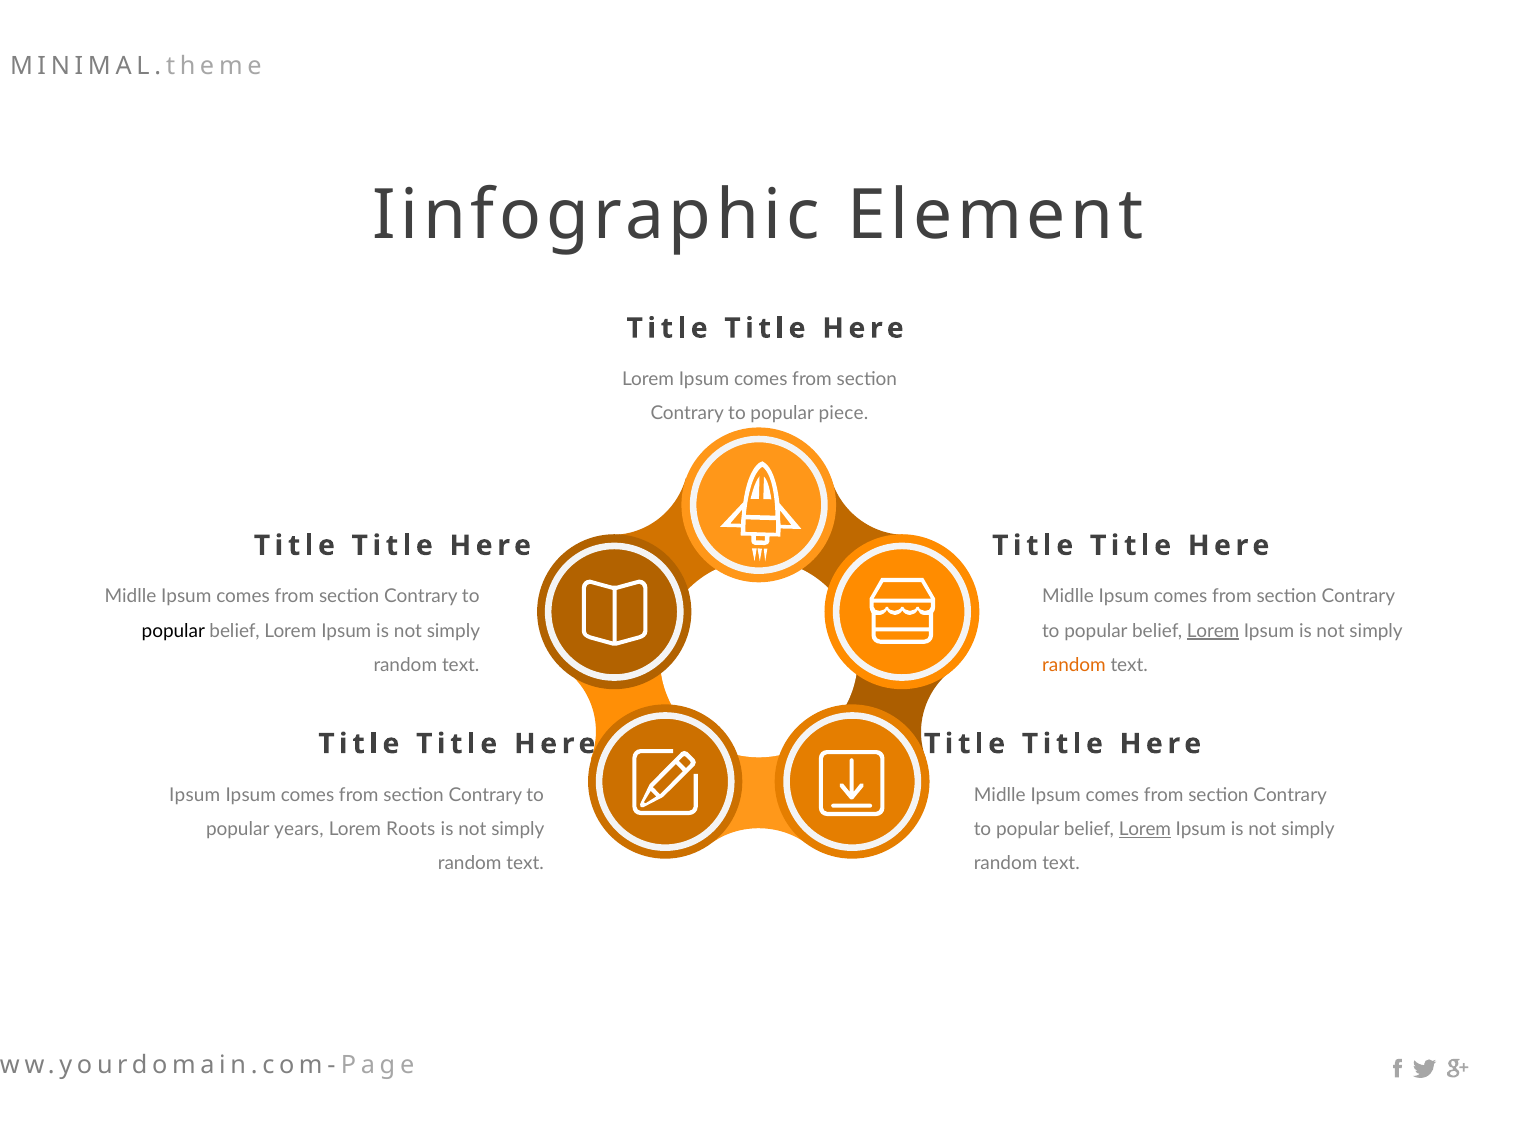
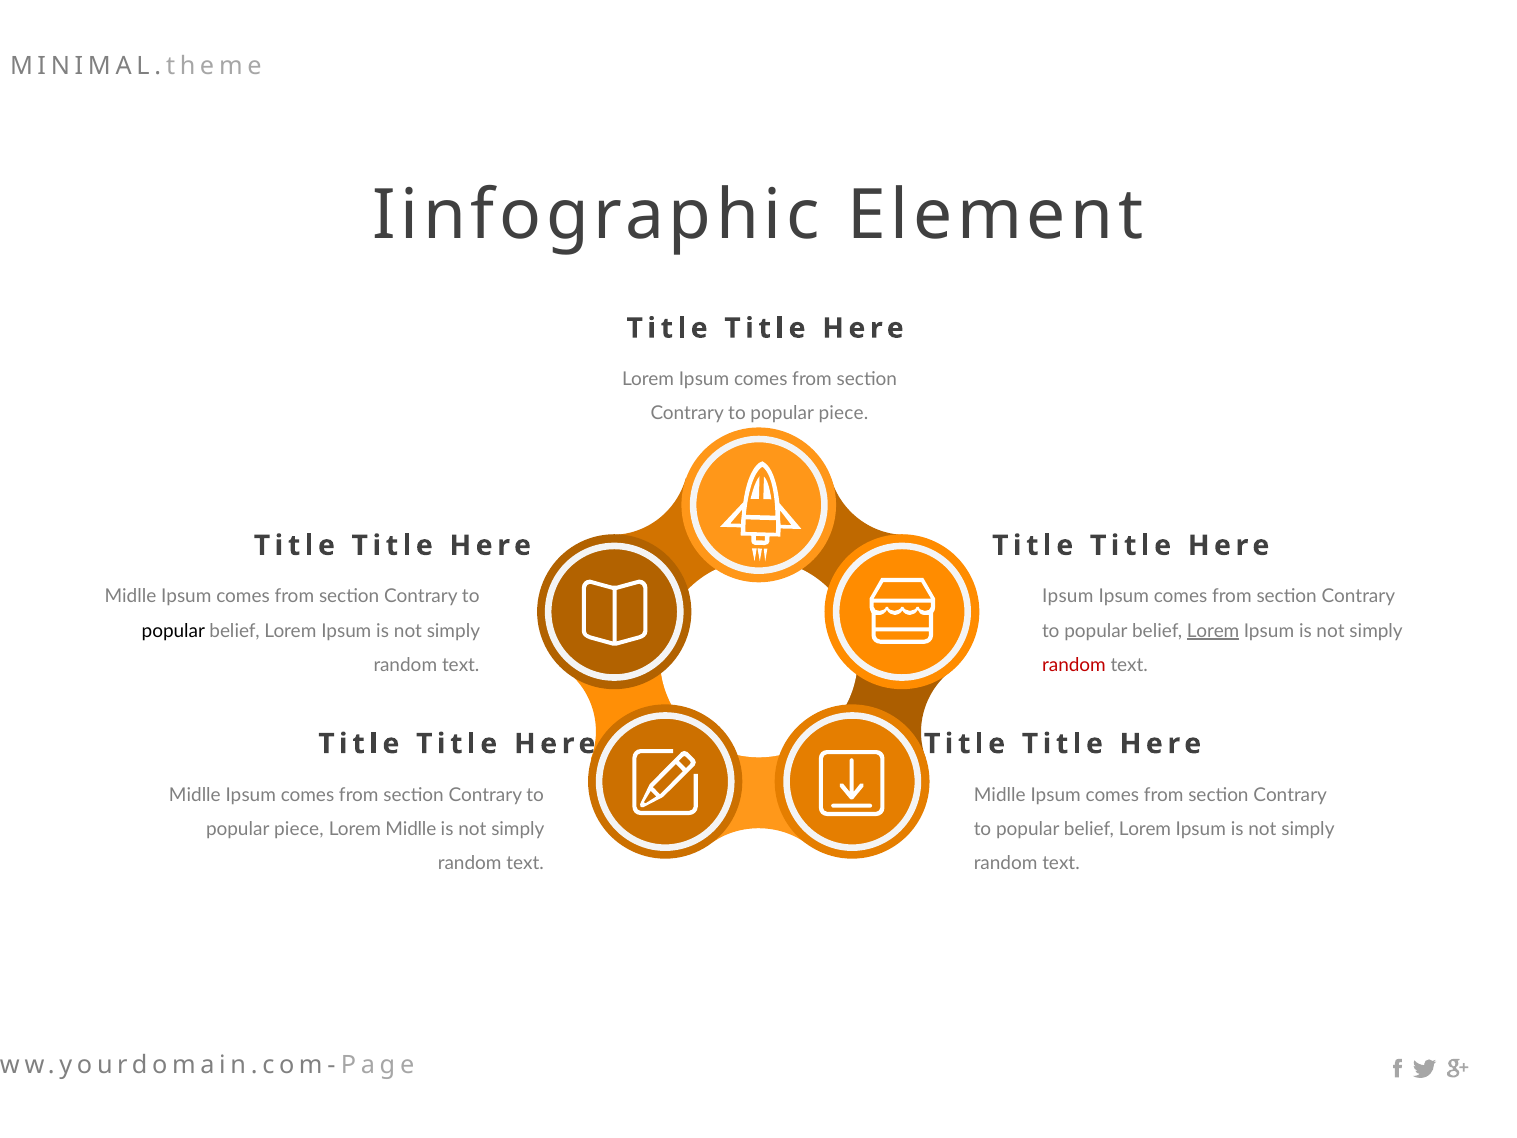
Midlle: Midlle -> Ipsum (1068, 596)
random colour: orange -> red (1074, 665)
Ipsum: Ipsum -> Midlle (195, 795)
years: years -> piece (299, 829)
Lorem Roots: Roots -> Midlle (411, 829)
Lorem underline: present -> none (1145, 829)
